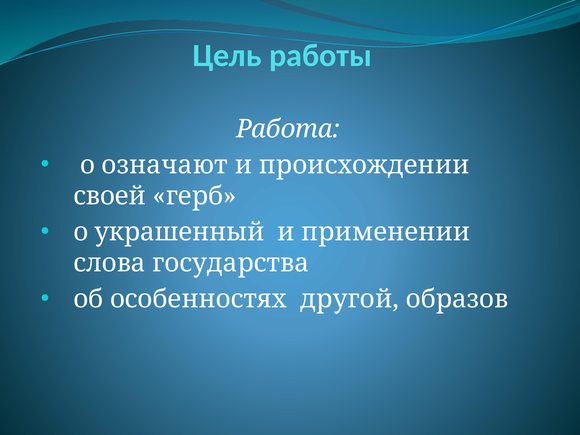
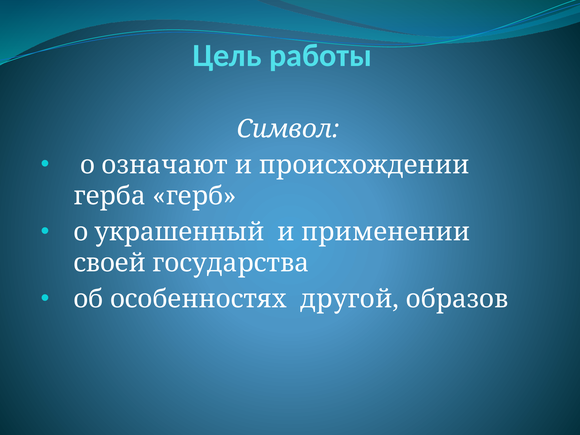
Работа: Работа -> Символ (288, 129)
своей: своей -> герба (110, 196)
слова: слова -> своей (110, 263)
